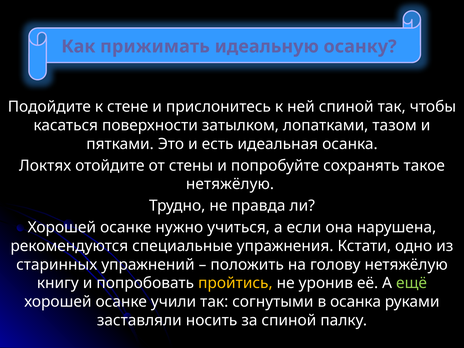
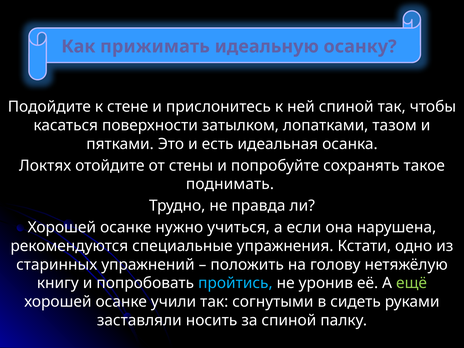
нетяжёлую: нетяжёлую -> поднимать (230, 184)
пройтись colour: yellow -> light blue (235, 283)
в осанка: осанка -> сидеть (356, 302)
